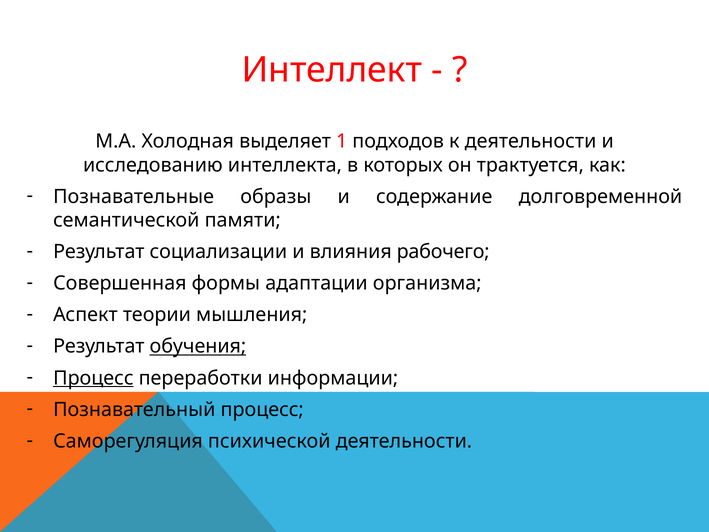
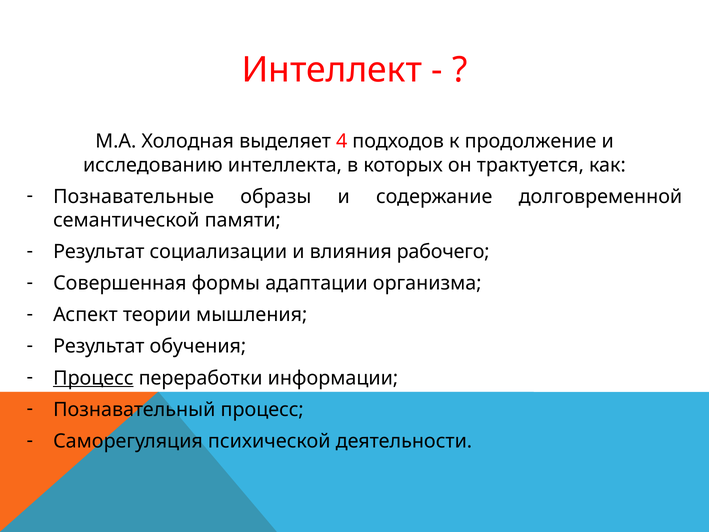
1: 1 -> 4 (342, 141)
к деятельности: деятельности -> продолжение (531, 141)
обучения underline: present -> none (198, 346)
